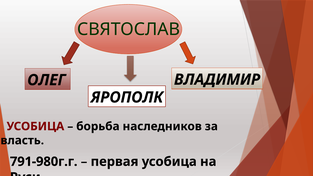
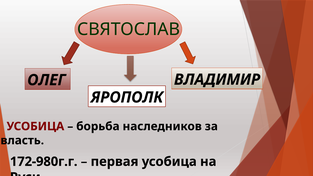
791-980г.г: 791-980г.г -> 172-980г.г (44, 162)
